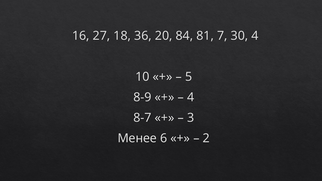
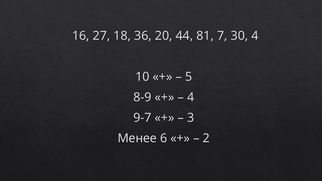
84: 84 -> 44 (184, 36)
8-7: 8-7 -> 9-7 (142, 118)
